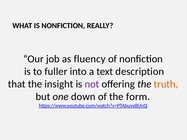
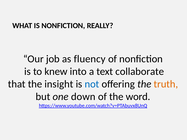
fuller: fuller -> knew (56, 72)
description: description -> collaborate (140, 72)
not colour: purple -> blue (92, 84)
form: form -> word (138, 97)
